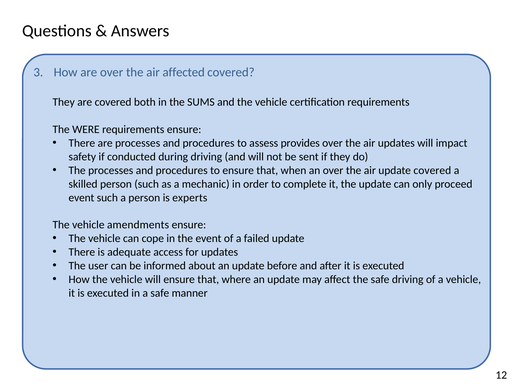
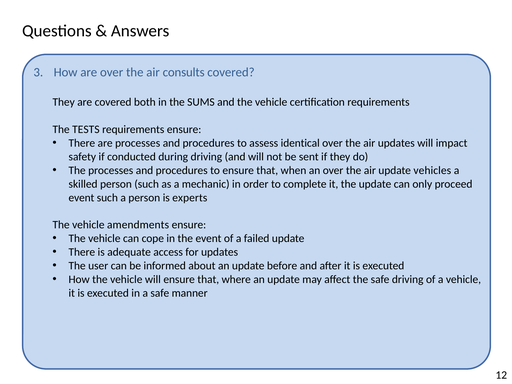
affected: affected -> consults (184, 72)
WERE: WERE -> TESTS (86, 129)
provides: provides -> identical (300, 143)
update covered: covered -> vehicles (432, 170)
